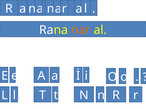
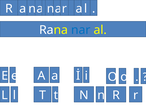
nar colour: orange -> blue (81, 30)
